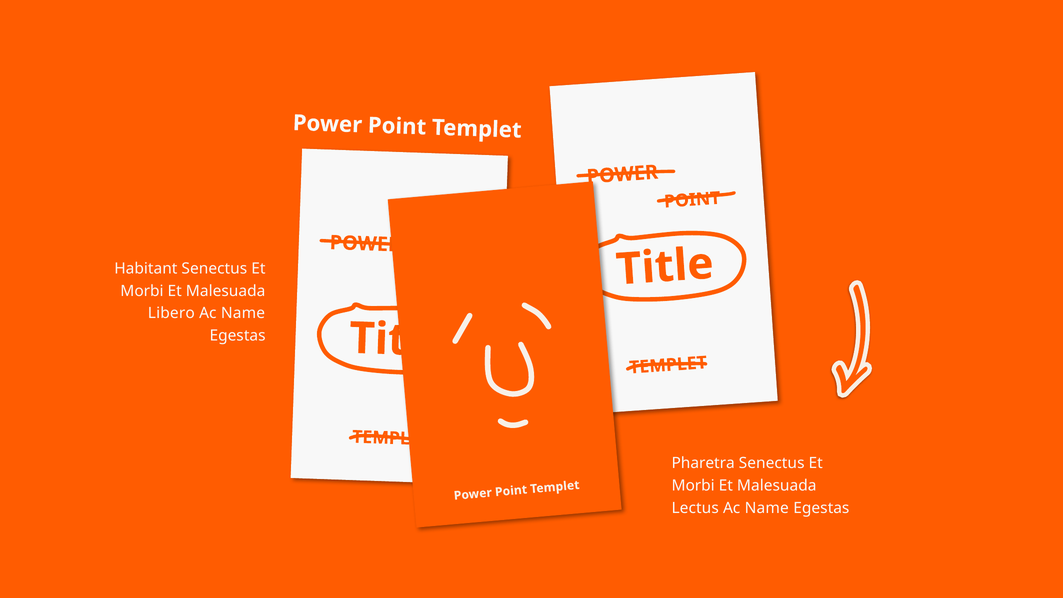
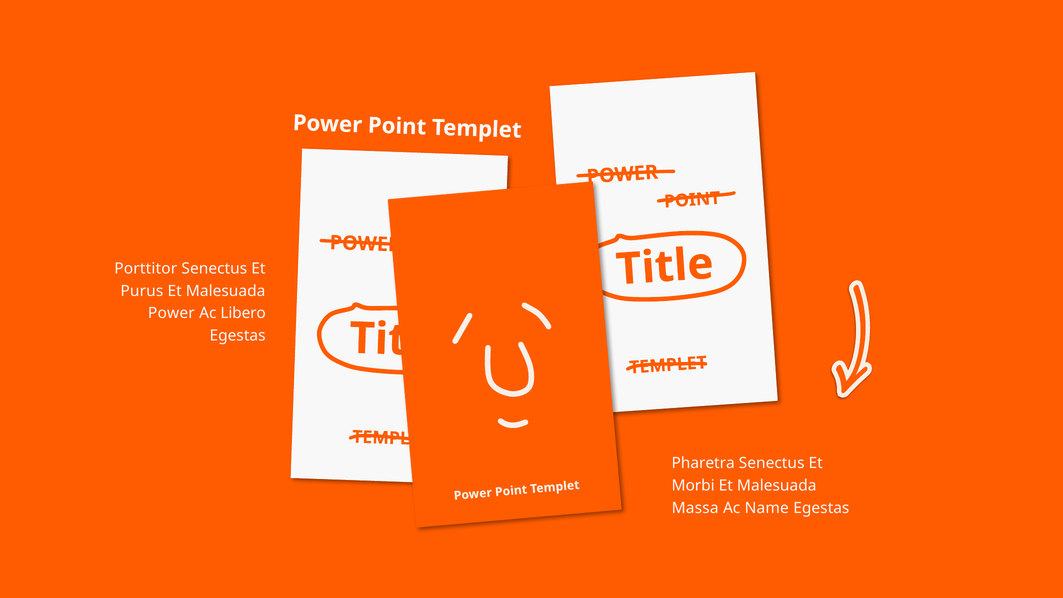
Habitant: Habitant -> Porttitor (146, 269)
Morbi: Morbi -> Purus (142, 291)
Libero: Libero -> Power (171, 313)
Name: Name -> Libero (243, 313)
Lectus: Lectus -> Massa (695, 508)
